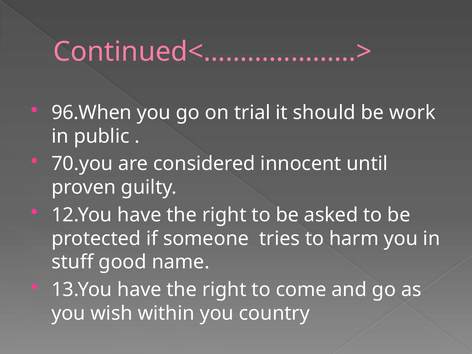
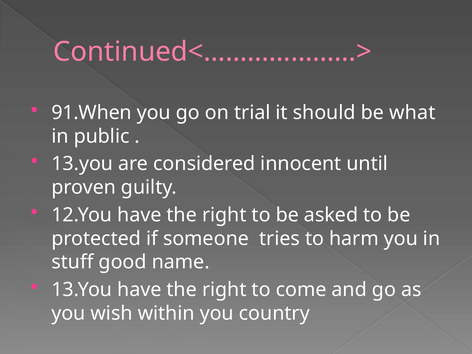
96.When: 96.When -> 91.When (92, 113)
work: work -> what (412, 113)
70.you: 70.you -> 13.you (82, 164)
